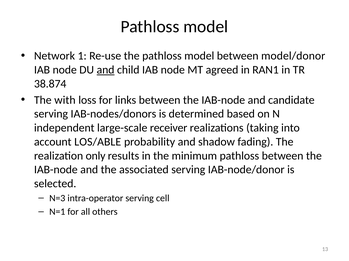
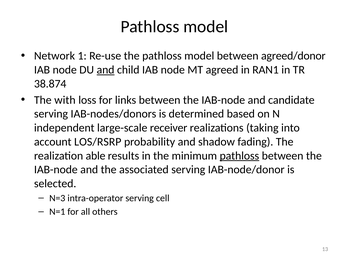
model/donor: model/donor -> agreed/donor (293, 56)
LOS/ABLE: LOS/ABLE -> LOS/RSRP (98, 142)
only: only -> able (96, 156)
pathloss underline: none -> present (239, 156)
